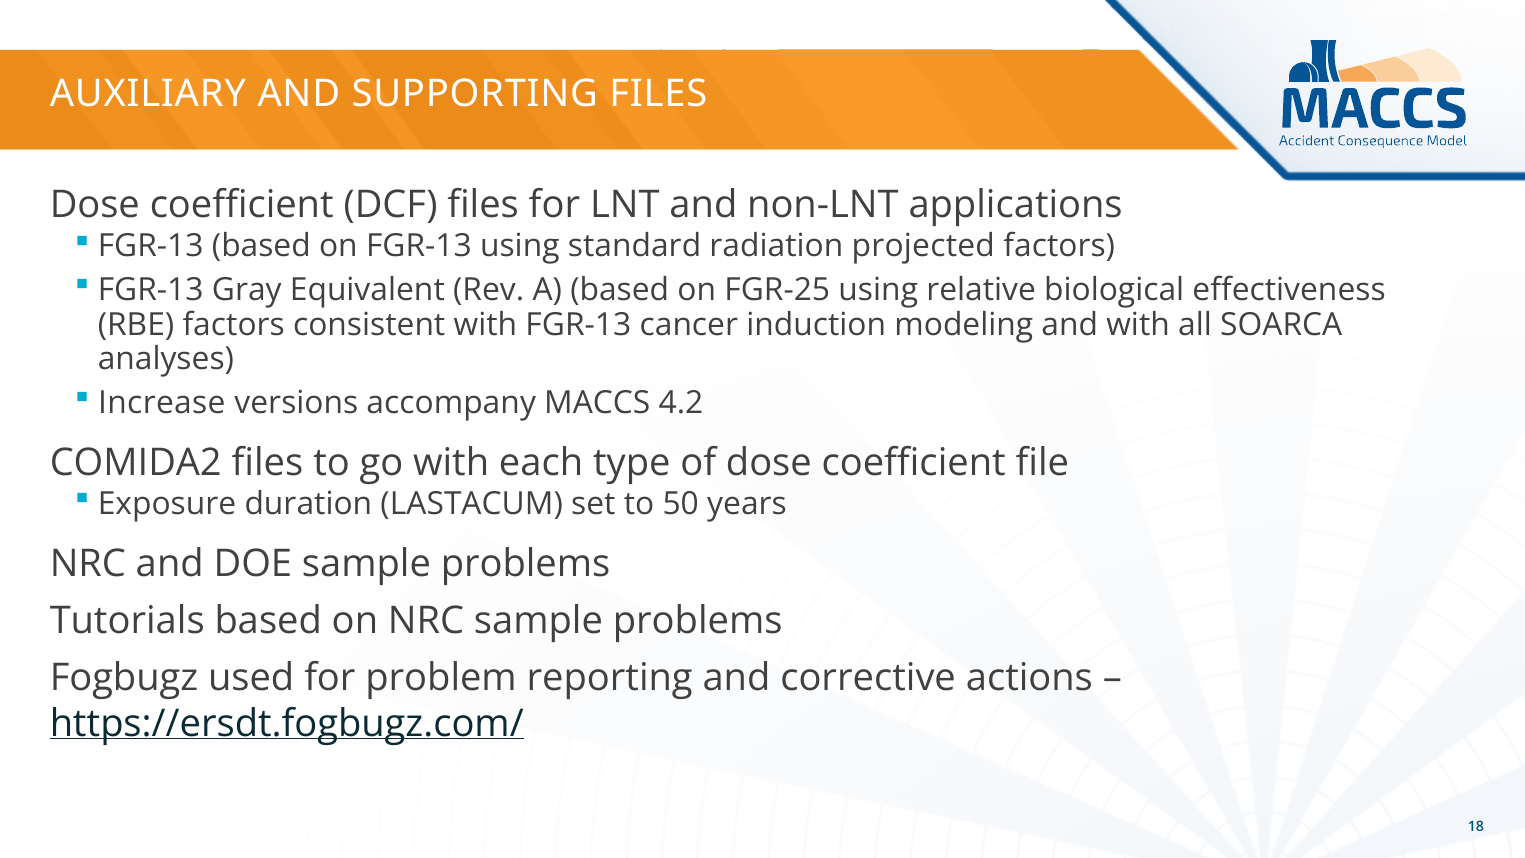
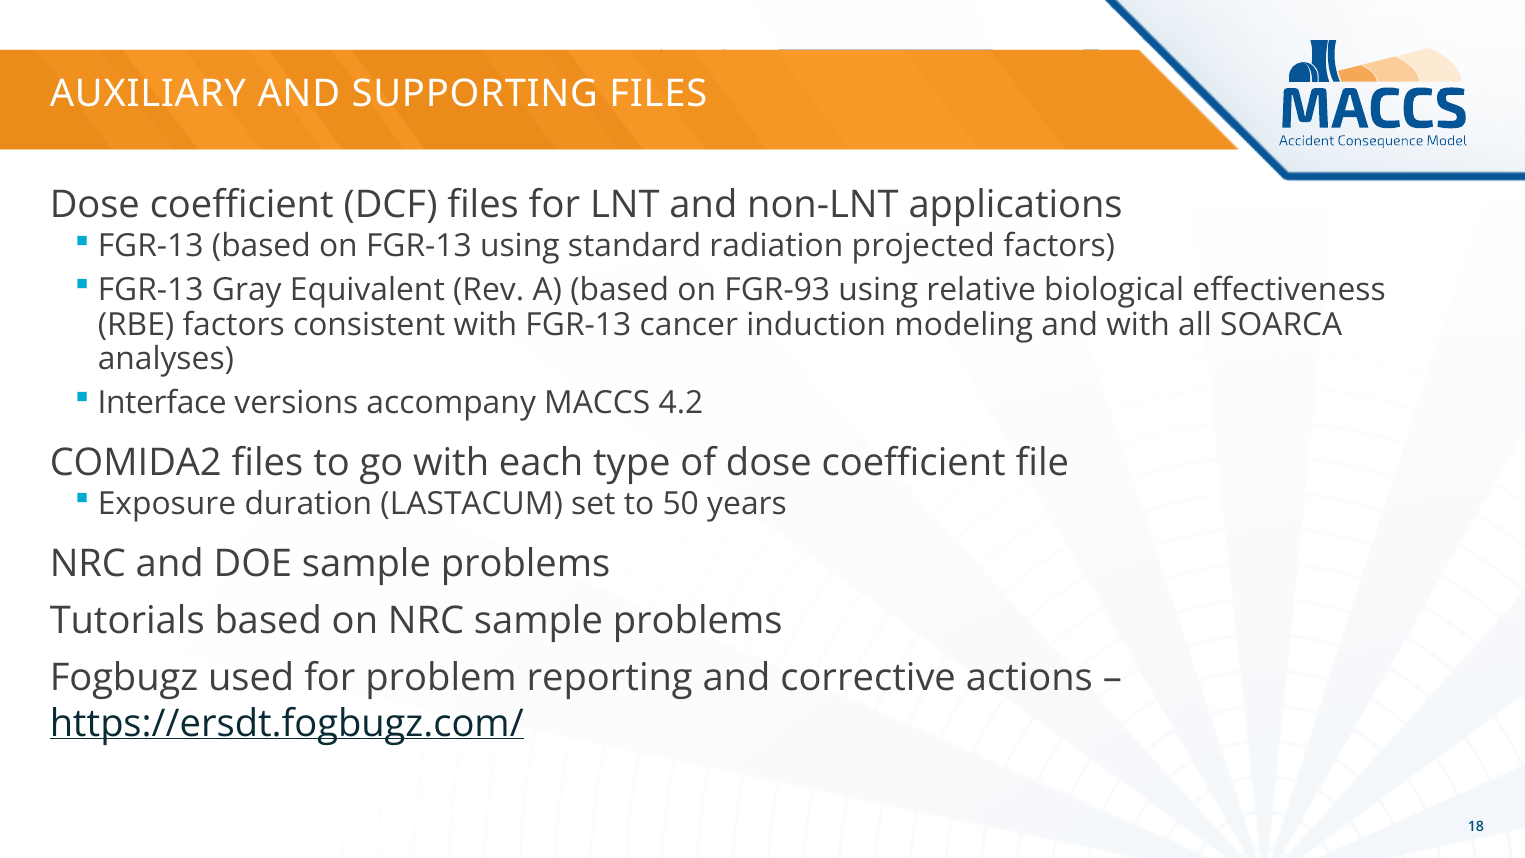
FGR-25: FGR-25 -> FGR-93 (777, 290)
Increase: Increase -> Interface (162, 403)
